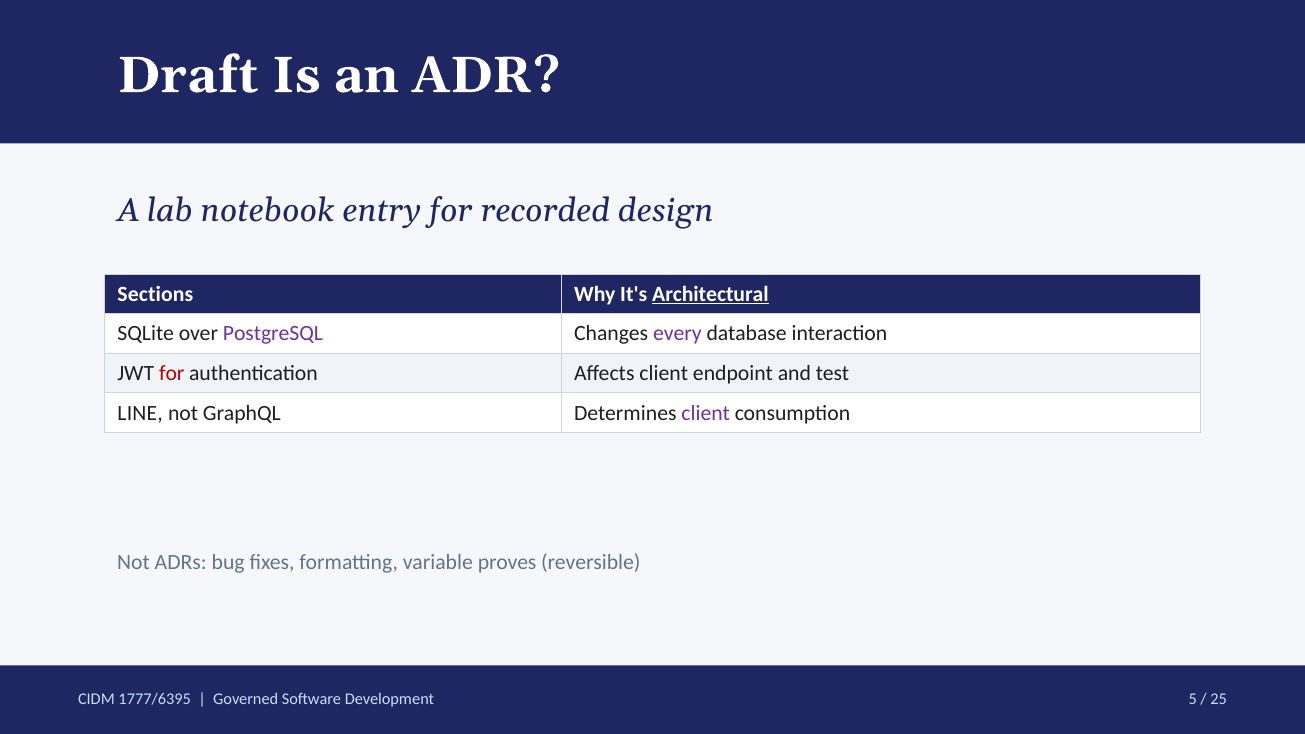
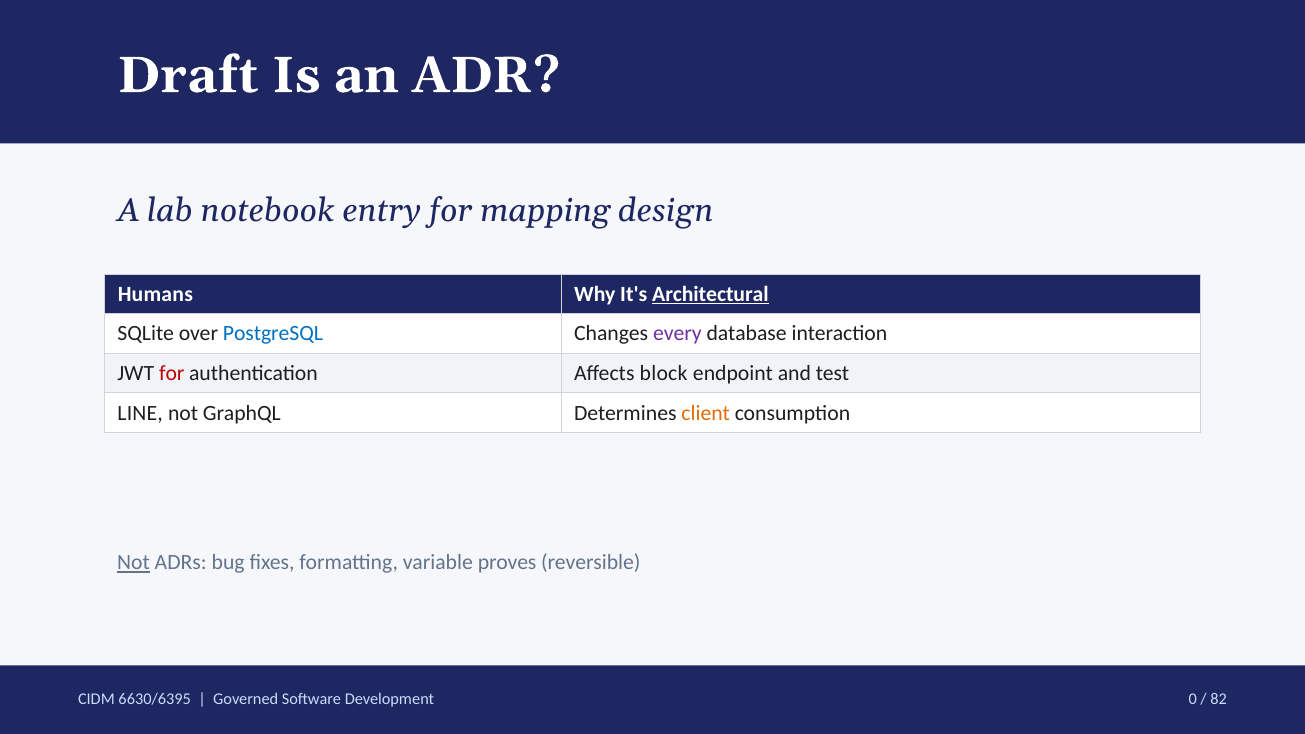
recorded: recorded -> mapping (545, 211)
Sections: Sections -> Humans (155, 294)
PostgreSQL colour: purple -> blue (273, 334)
Affects client: client -> block (664, 373)
client colour: purple -> orange (706, 413)
Not underline: none -> present (134, 563)
1777/6395: 1777/6395 -> 6630/6395 (155, 699)
5: 5 -> 0 (1193, 699)
25: 25 -> 82 (1219, 699)
